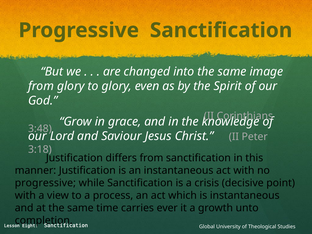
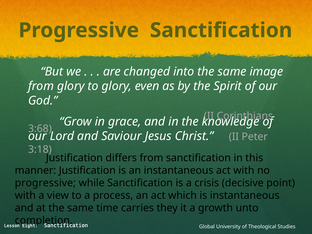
3:48: 3:48 -> 3:68 (40, 129)
ever: ever -> they (167, 208)
